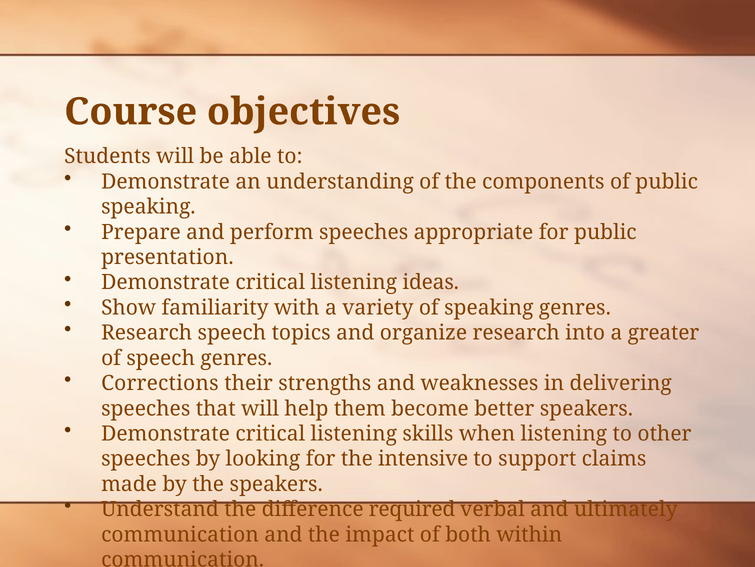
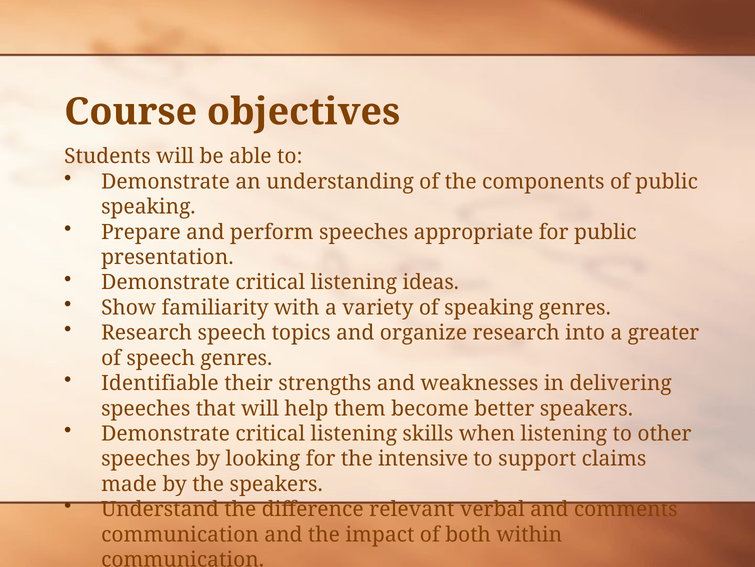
Corrections: Corrections -> Identifiable (160, 383)
required: required -> relevant (412, 509)
ultimately: ultimately -> comments (626, 509)
